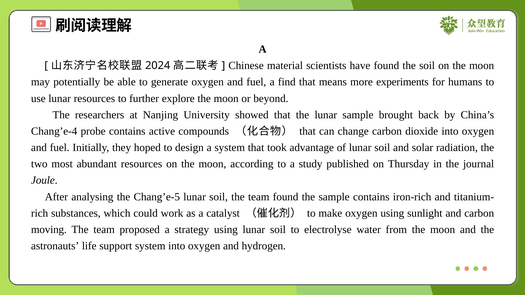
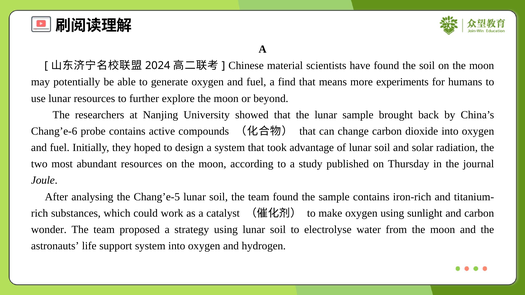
Chang’e-4: Chang’e-4 -> Chang’e-6 (54, 131)
moving: moving -> wonder (49, 230)
